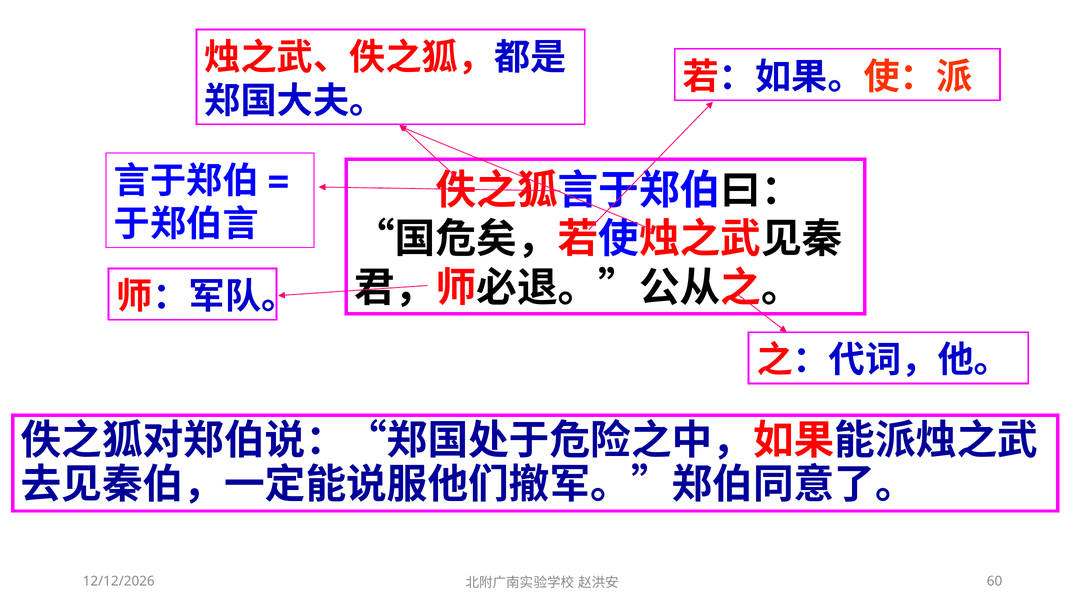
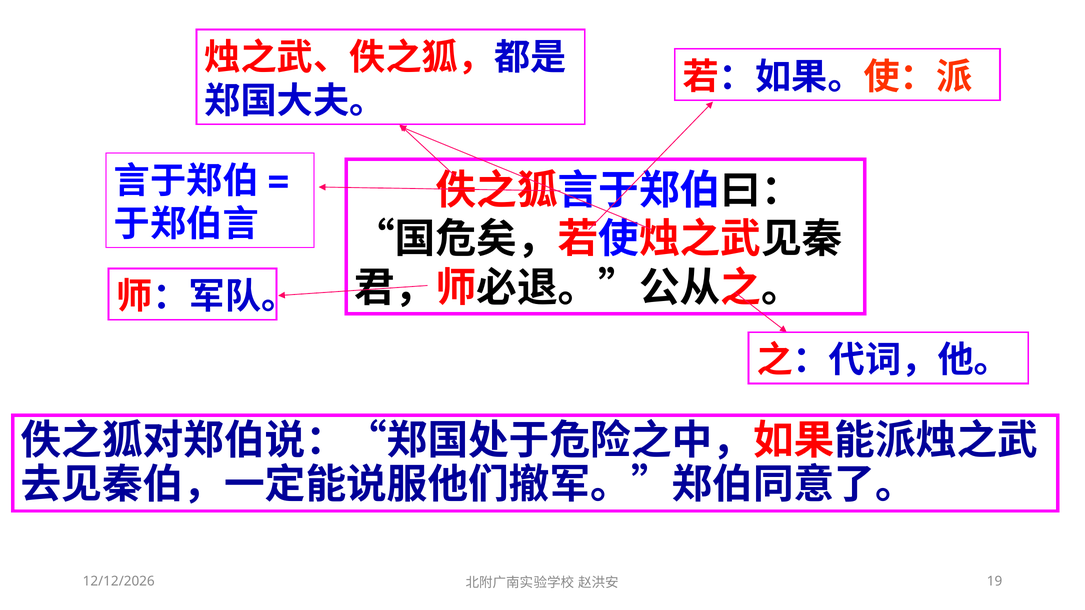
60: 60 -> 19 (995, 582)
